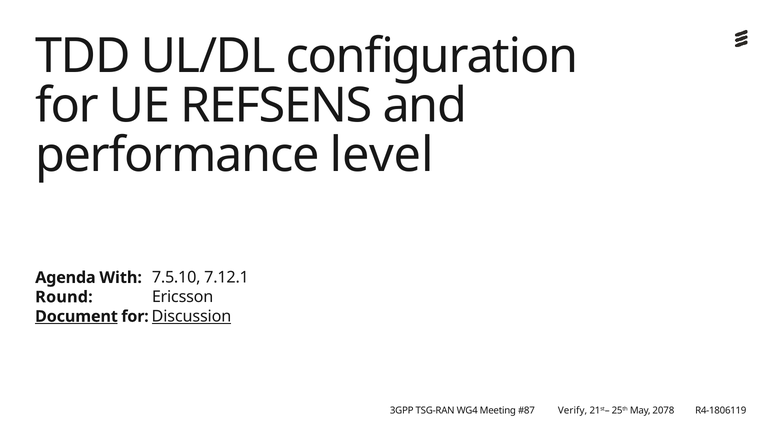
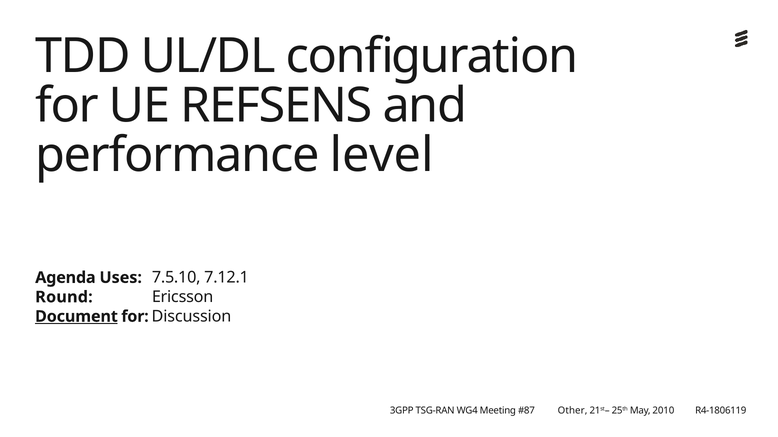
With: With -> Uses (121, 278)
Discussion underline: present -> none (191, 317)
Verify: Verify -> Other (573, 411)
2078: 2078 -> 2010 (663, 411)
